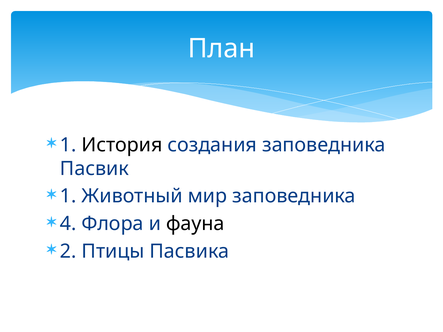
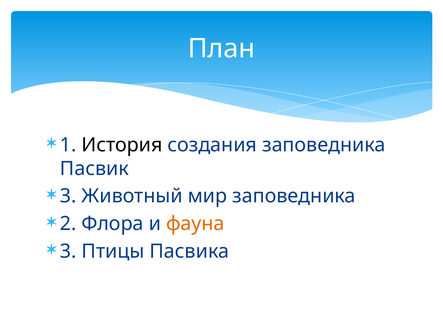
1: 1 -> 3 (68, 196)
4: 4 -> 2 (68, 224)
фауна colour: black -> orange (195, 224)
2: 2 -> 3 (68, 251)
